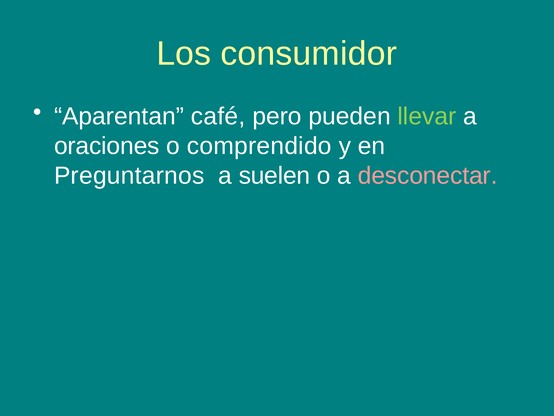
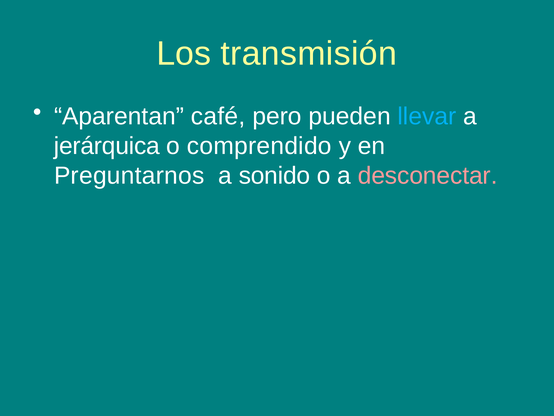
consumidor: consumidor -> transmisión (309, 54)
llevar colour: light green -> light blue (427, 116)
oraciones: oraciones -> jerárquica (107, 146)
suelen: suelen -> sonido (274, 175)
